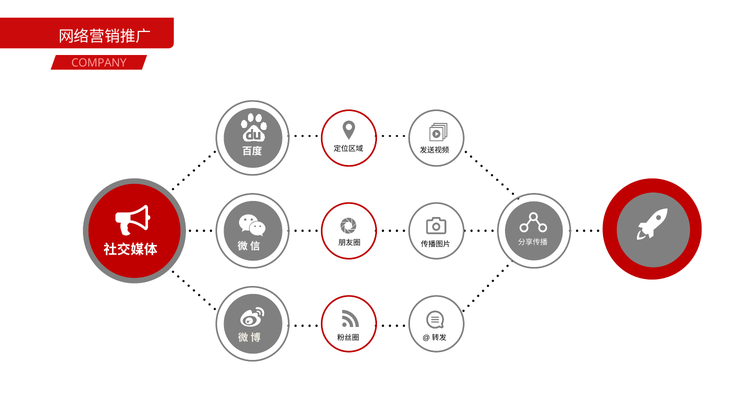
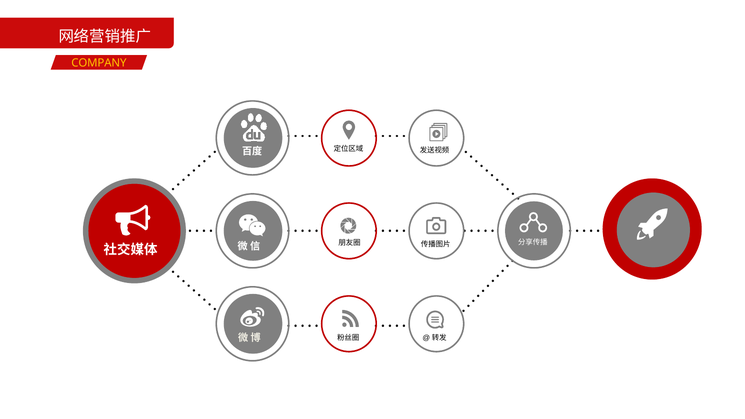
COMPANY colour: pink -> yellow (99, 63)
